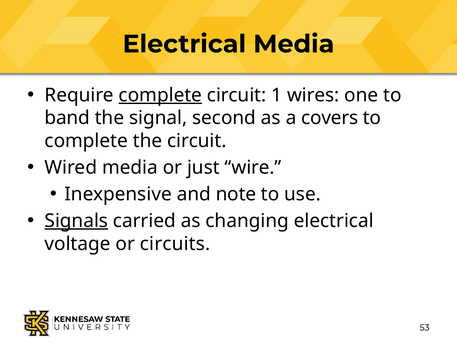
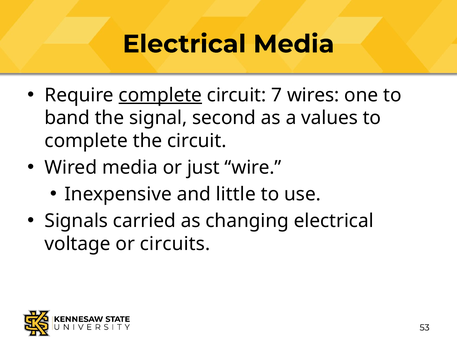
1: 1 -> 7 (277, 95)
covers: covers -> values (330, 118)
note: note -> little (236, 194)
Signals underline: present -> none (76, 221)
